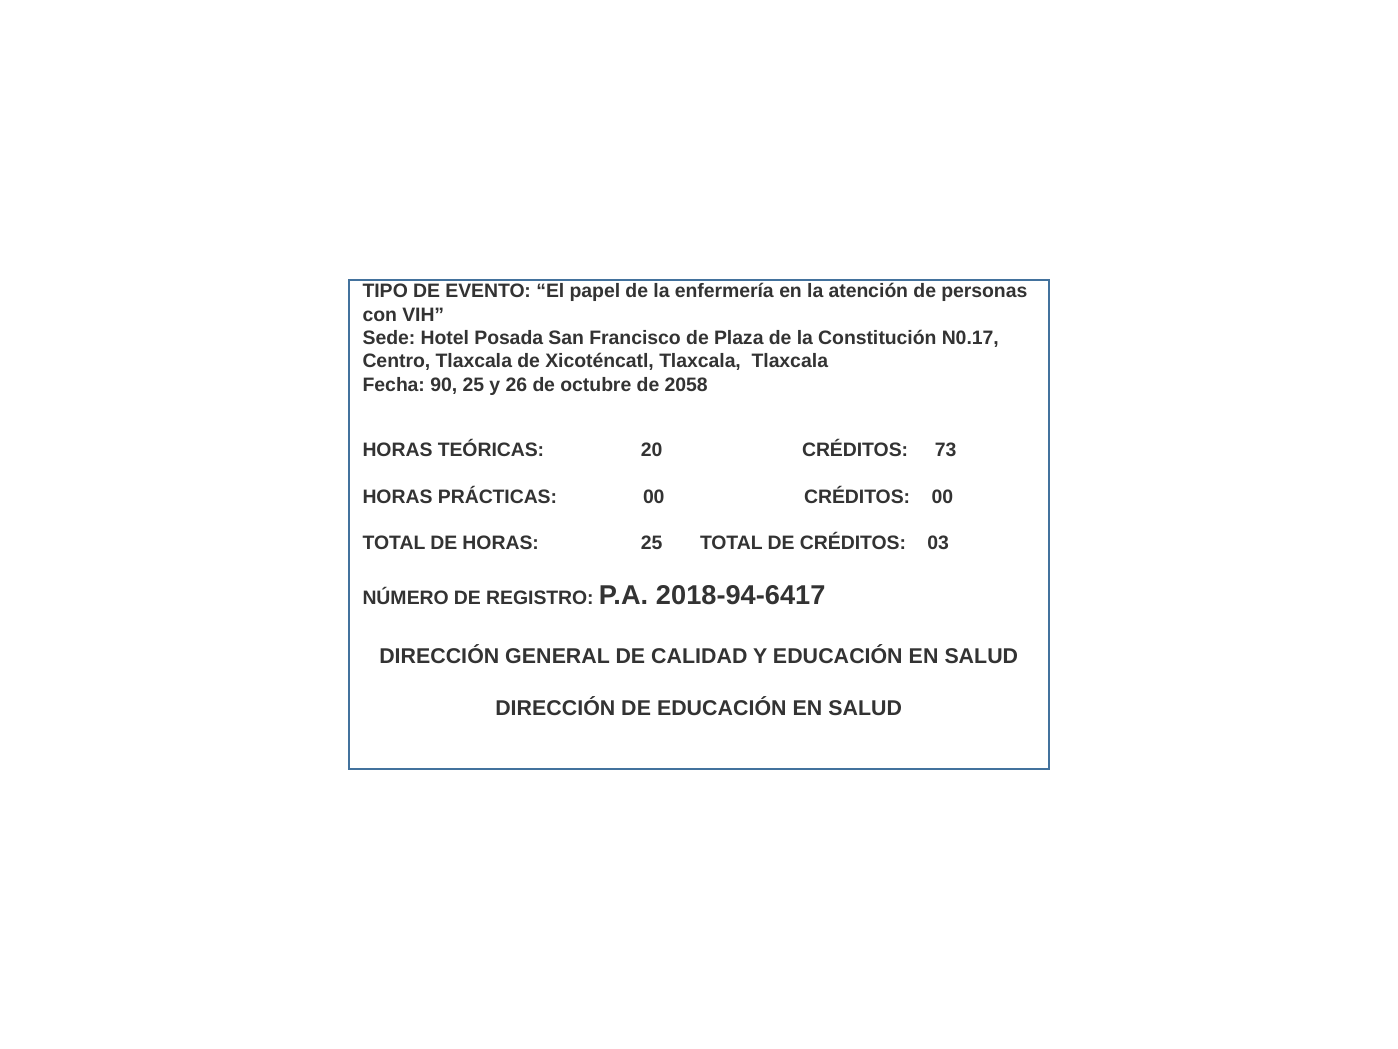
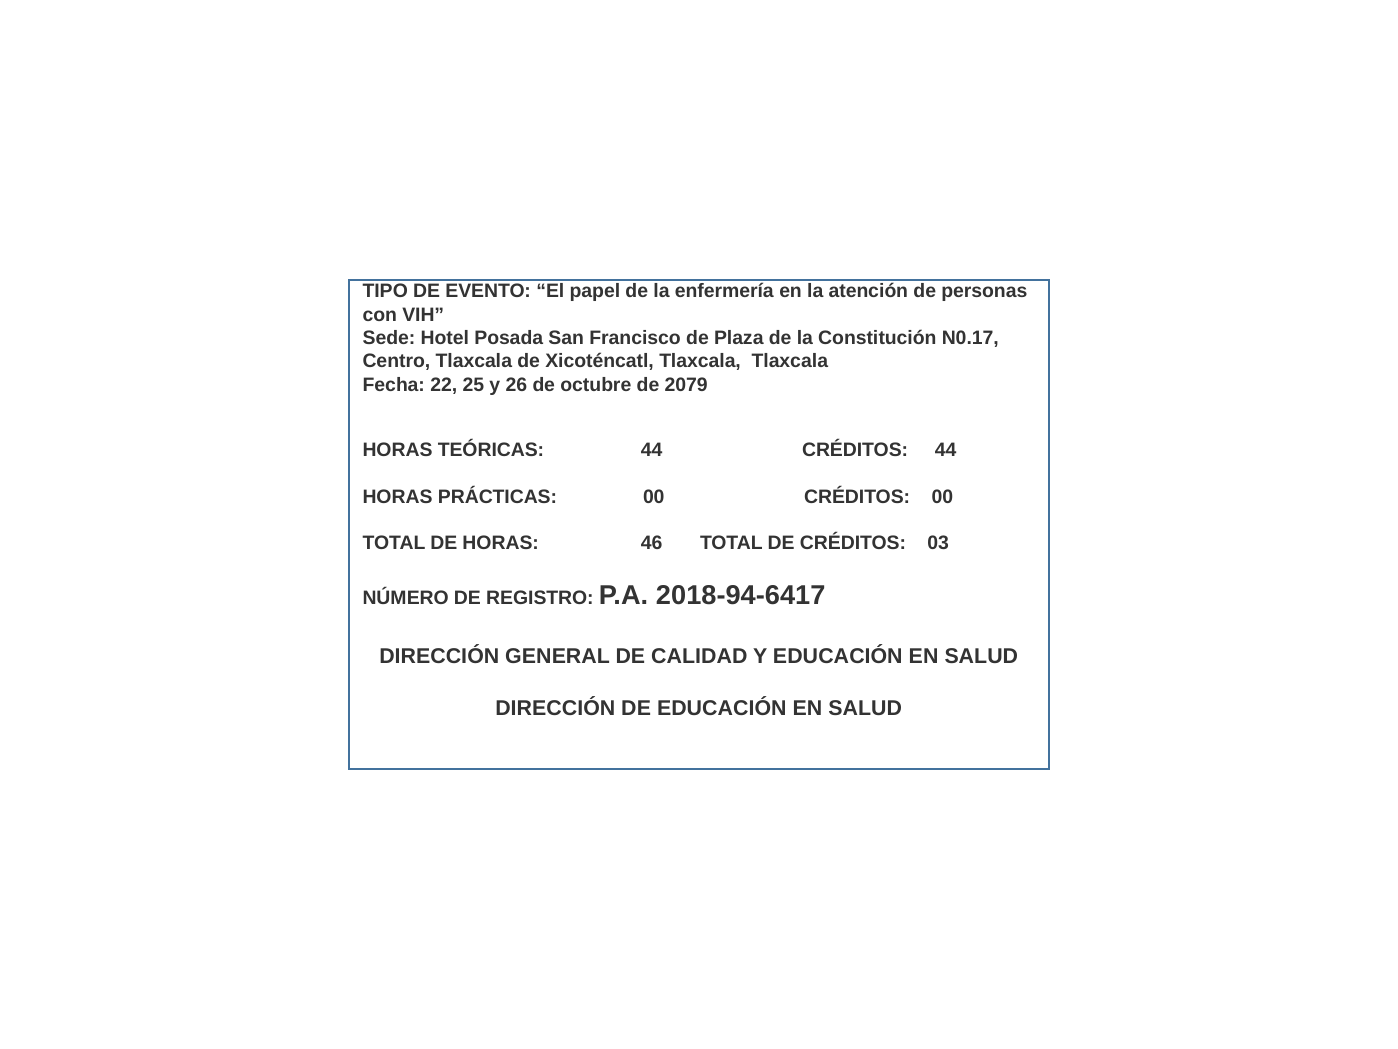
90: 90 -> 22 (444, 384)
2058: 2058 -> 2079 (686, 384)
TEÓRICAS 20: 20 -> 44 (652, 450)
CRÉDITOS 73: 73 -> 44 (946, 450)
HORAS 25: 25 -> 46 (652, 543)
